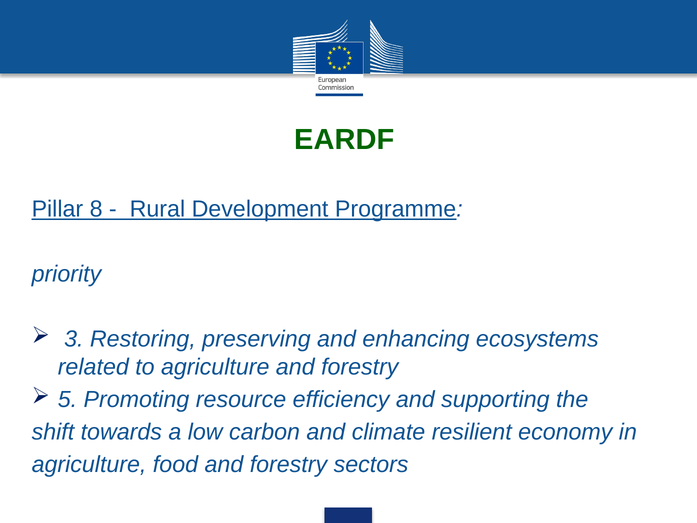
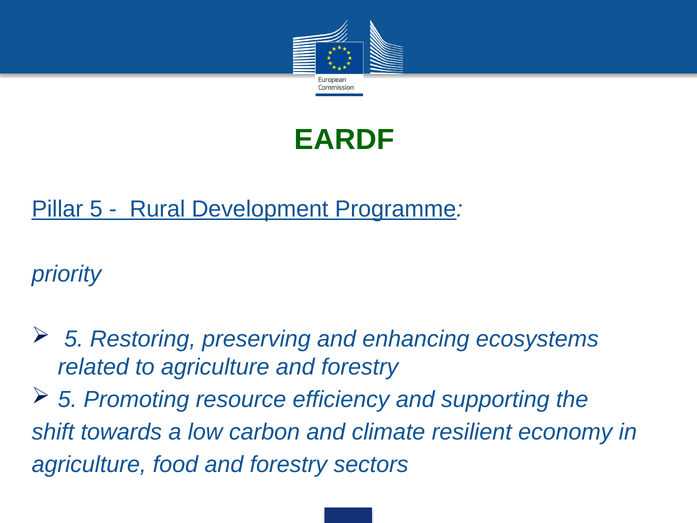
Pillar 8: 8 -> 5 (96, 209)
3: 3 -> 5 (74, 339)
